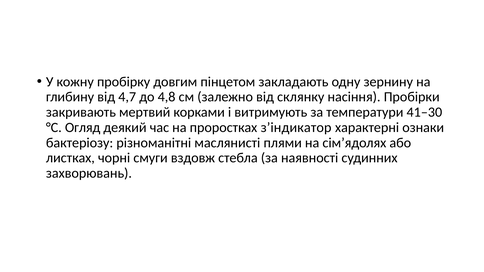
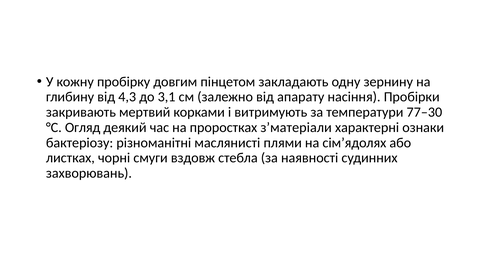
4,7: 4,7 -> 4,3 (127, 97)
4,8: 4,8 -> 3,1 (167, 97)
склянку: склянку -> апарату (301, 97)
41–30: 41–30 -> 77–30 (424, 112)
з’індикатор: з’індикатор -> з’матеріали (296, 128)
